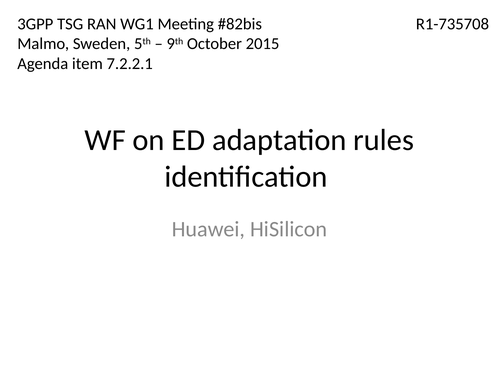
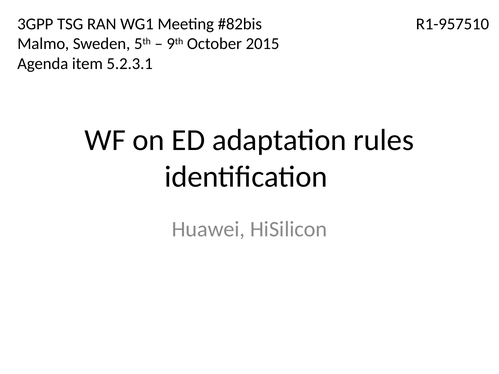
R1-735708: R1-735708 -> R1-957510 (452, 24)
7.2.2.1: 7.2.2.1 -> 5.2.3.1 (130, 64)
